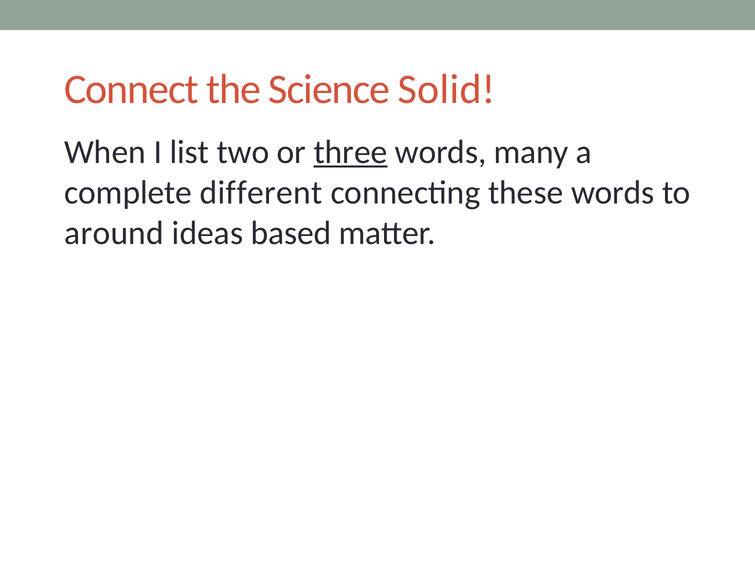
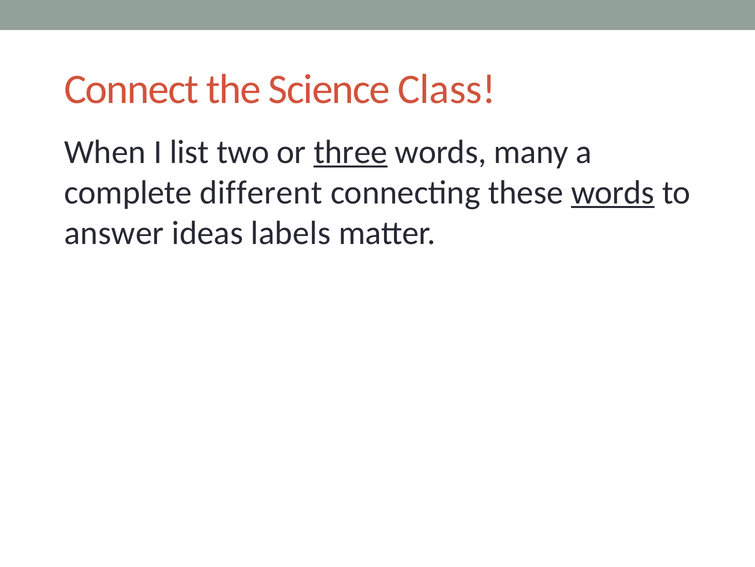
Solid: Solid -> Class (447, 89)
words underline: none -> present (613, 192)
around: around -> answer (114, 233)
based: based -> labels (291, 233)
